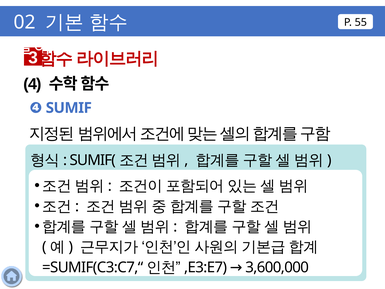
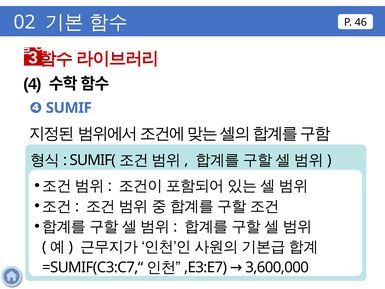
55: 55 -> 46 (361, 22)
